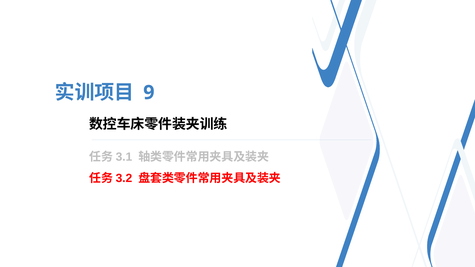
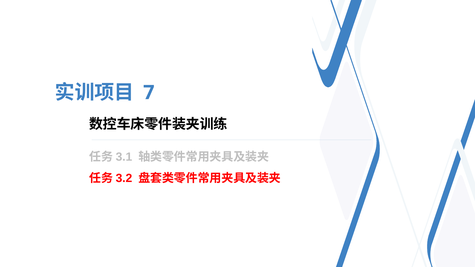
9: 9 -> 7 (149, 93)
